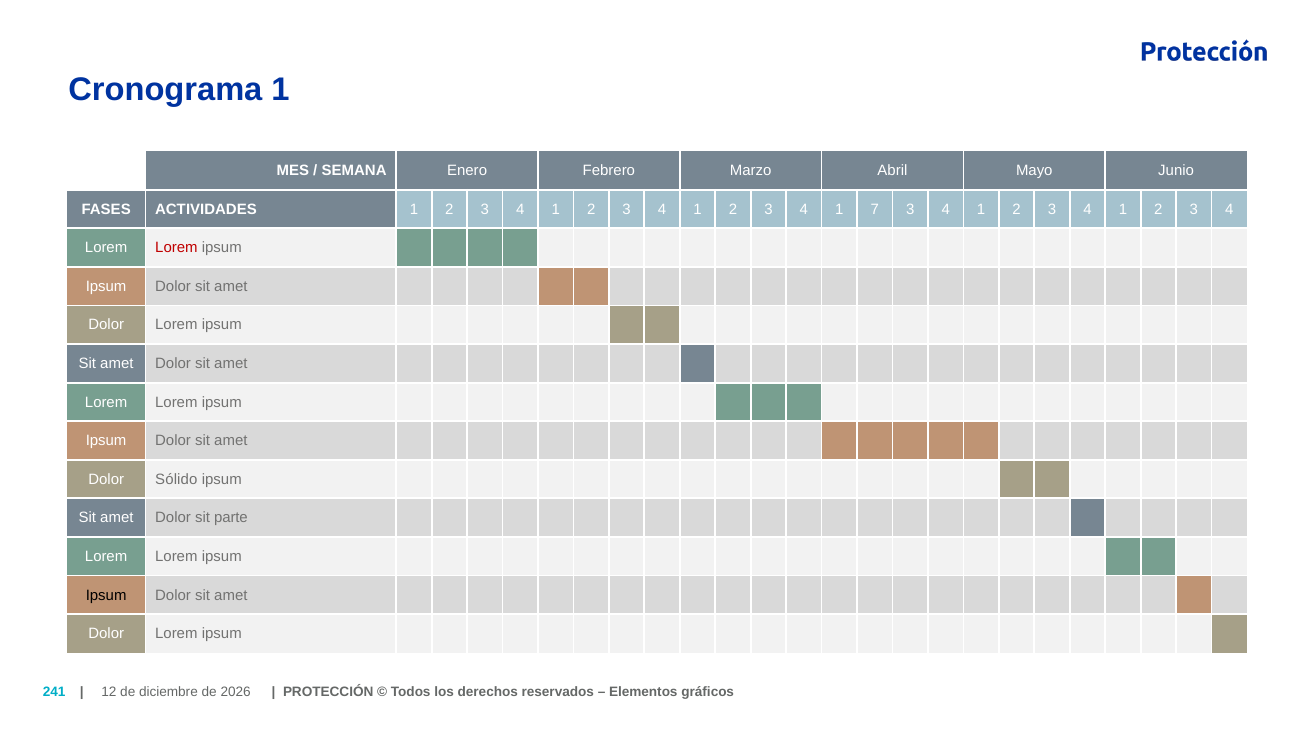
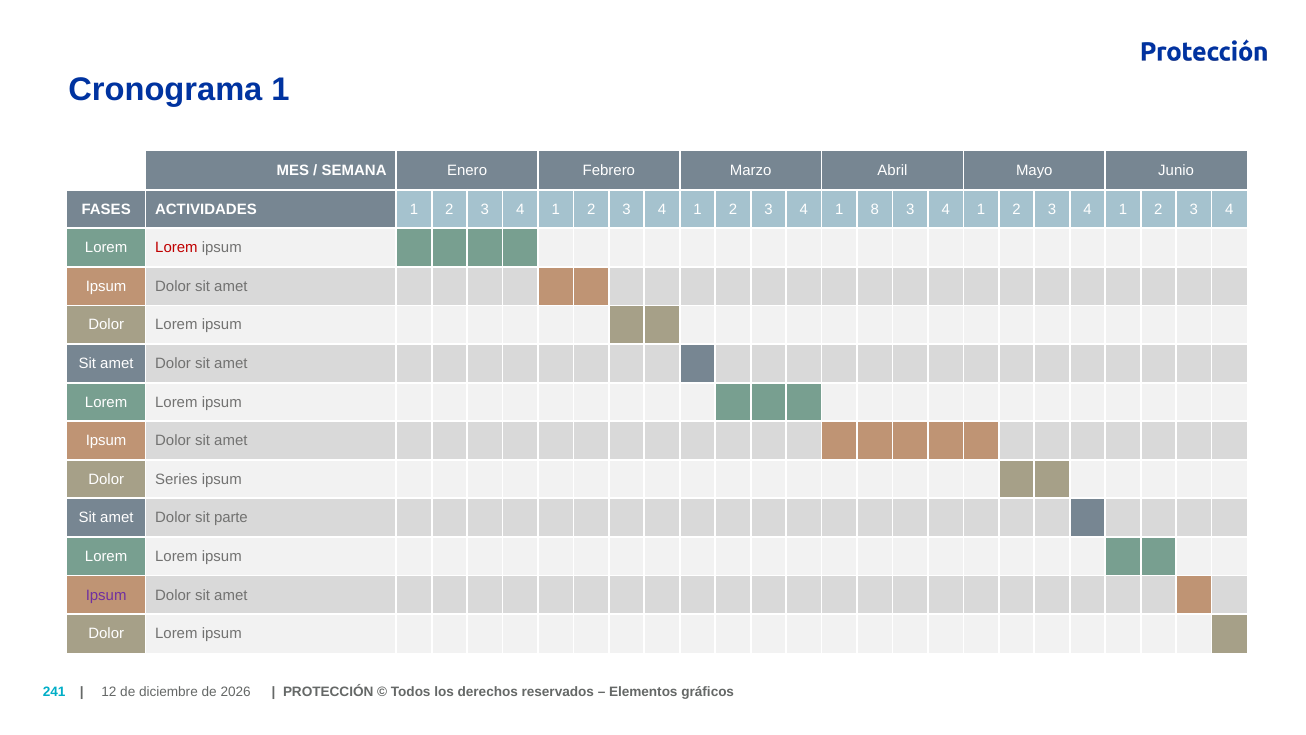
7: 7 -> 8 (875, 209)
Sólido: Sólido -> Series (176, 479)
Ipsum colour: black -> purple (106, 595)
